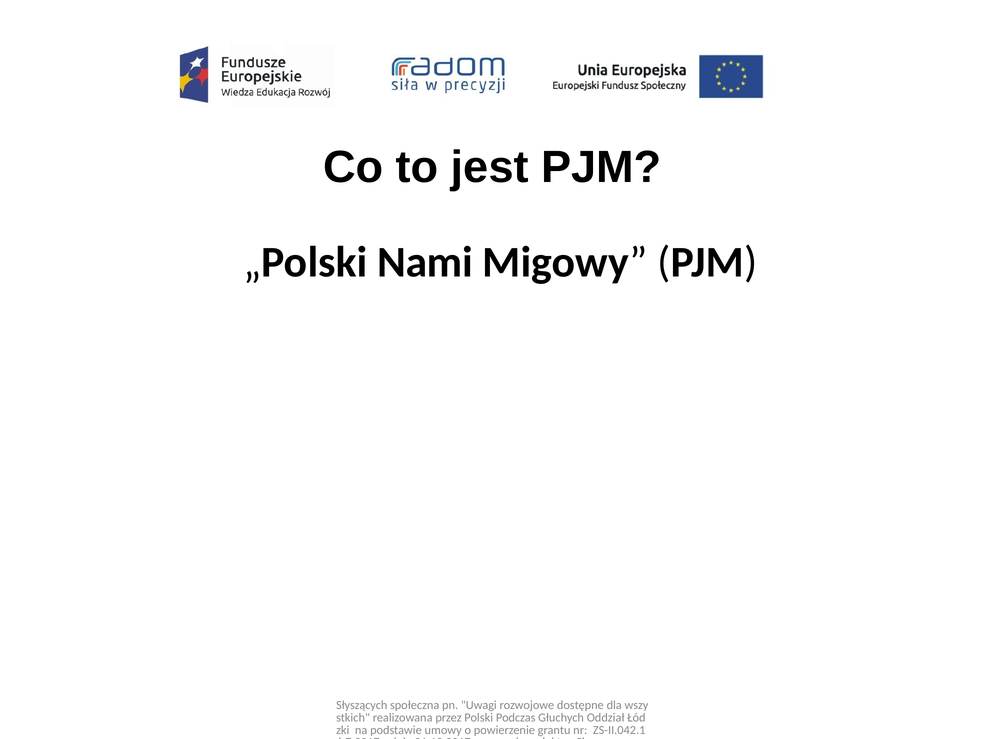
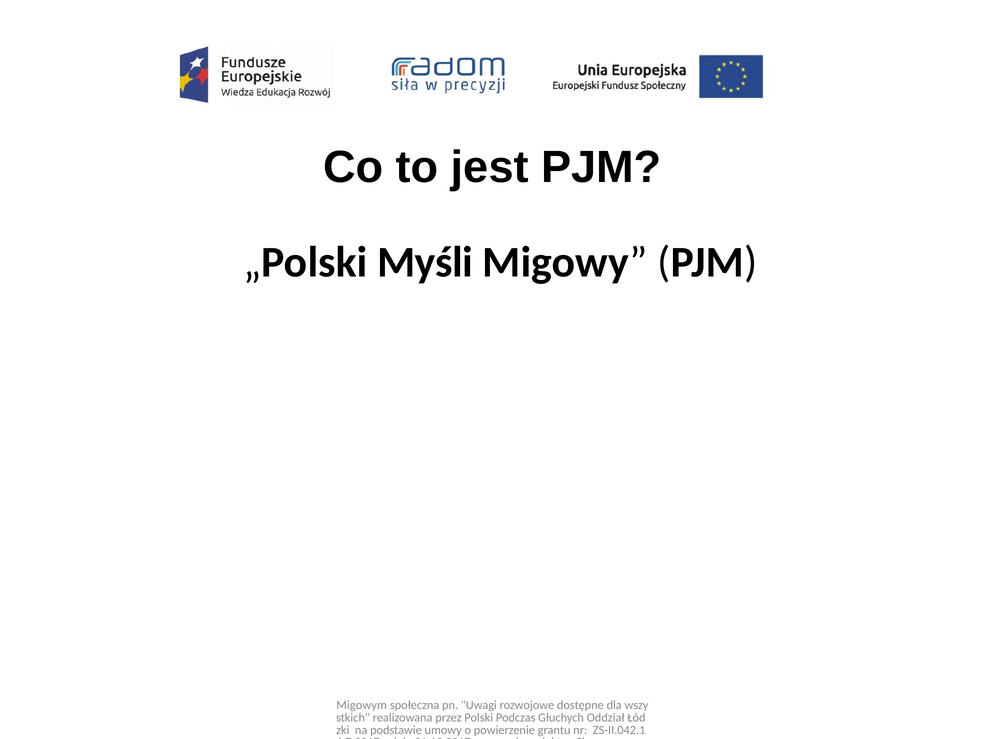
Nami: Nami -> Myśli (425, 262)
Słyszących: Słyszących -> Migowym (362, 705)
